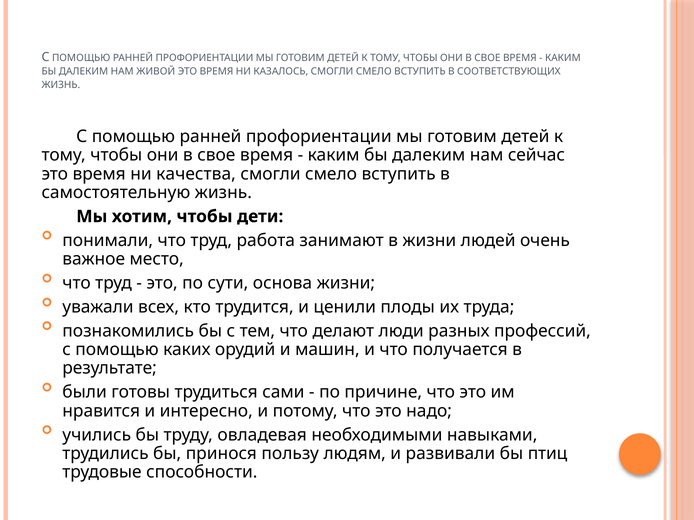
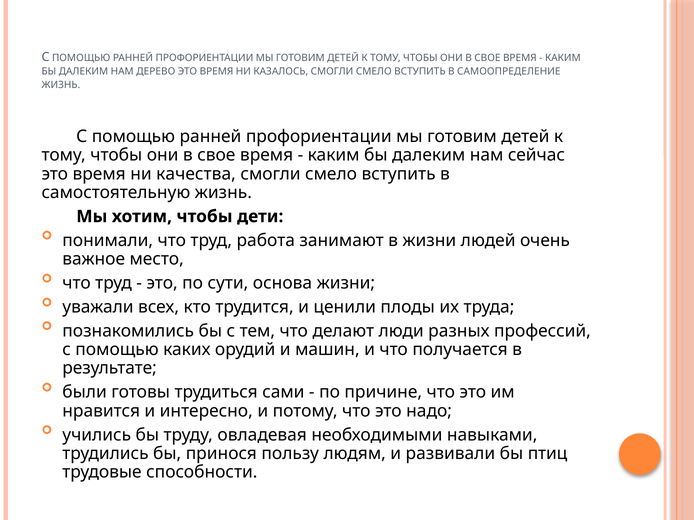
ЖИВОЙ: ЖИВОЙ -> ДЕРЕВО (156, 71)
СООТВЕТСТВУЮЩИХ: СООТВЕТСТВУЮЩИХ -> САМООПРЕДЕЛЕНИЕ (509, 71)
